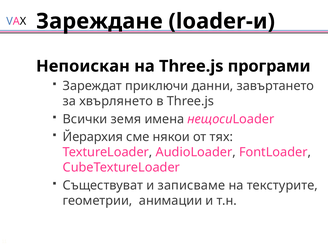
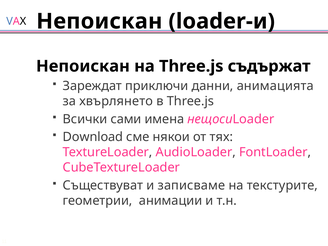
Зареждане: Зареждане -> Непоискан (99, 21)
програми: програми -> съдържат (269, 66)
завъртането: завъртането -> анимацията (275, 86)
земя: земя -> сами (126, 119)
Йерархия: Йерархия -> Download (93, 137)
